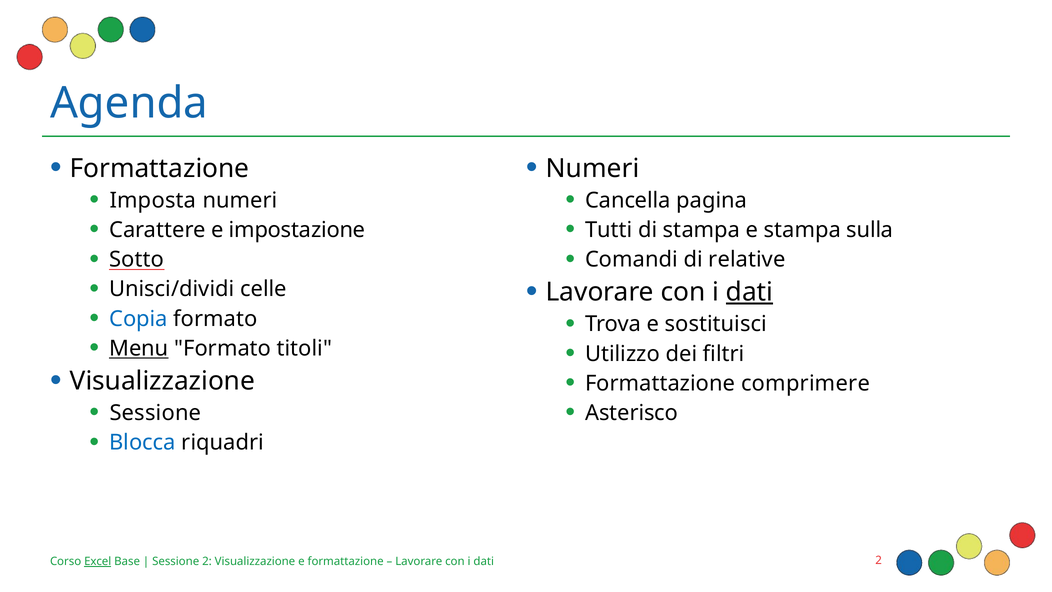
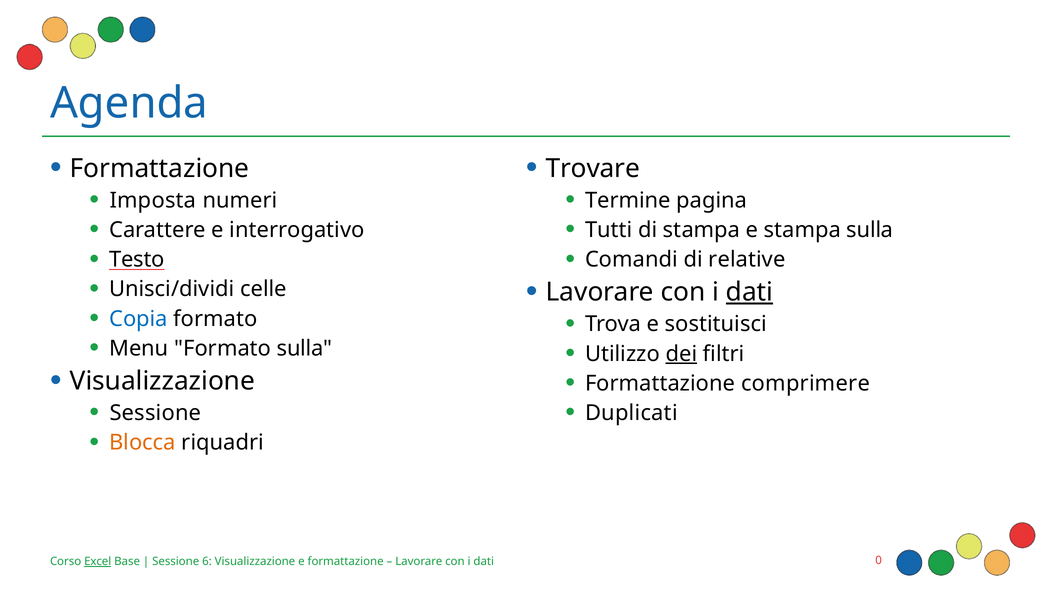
Numeri: Numeri -> Trovare (593, 168)
Cancella: Cancella -> Termine (628, 200)
impostazione: impostazione -> interrogativo (297, 230)
Sotto: Sotto -> Testo (137, 259)
Menu underline: present -> none (139, 348)
Formato titoli: titoli -> sulla (305, 348)
dei underline: none -> present (681, 354)
Asterisco: Asterisco -> Duplicati (632, 413)
Blocca colour: blue -> orange (142, 443)
Sessione 2: 2 -> 6 (207, 561)
dati 2: 2 -> 0 (879, 560)
